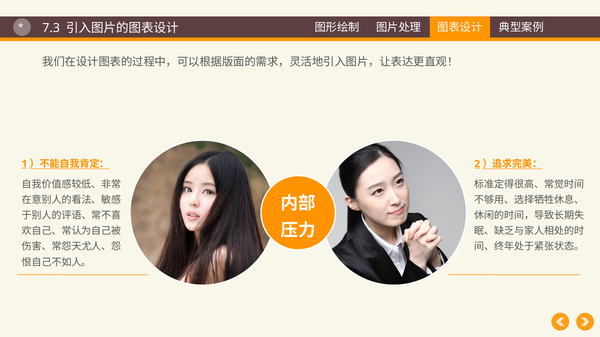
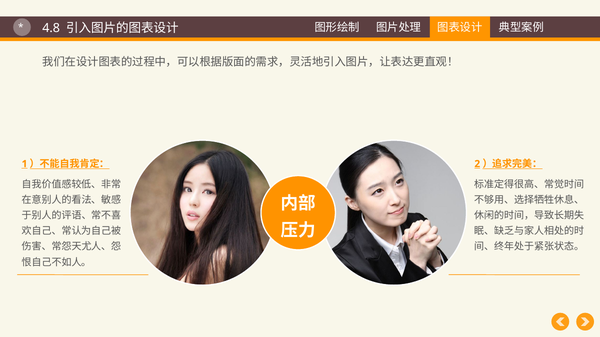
7.3: 7.3 -> 4.8 (51, 28)
